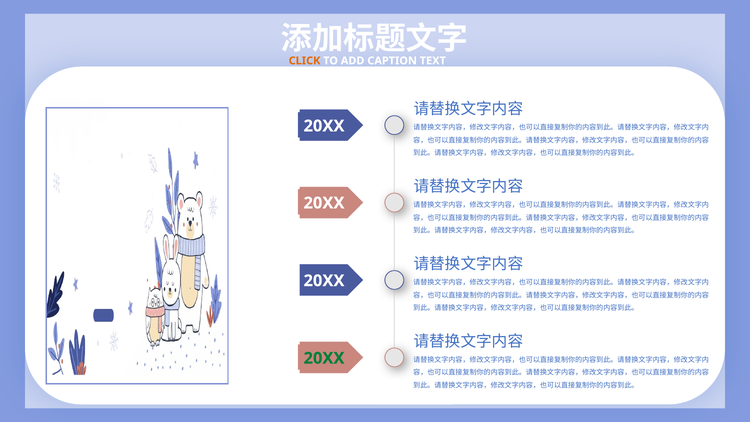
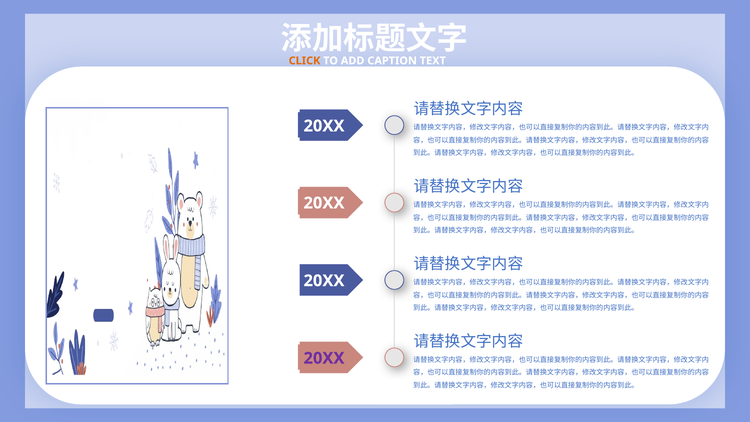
20XX colour: green -> purple (324, 358)
